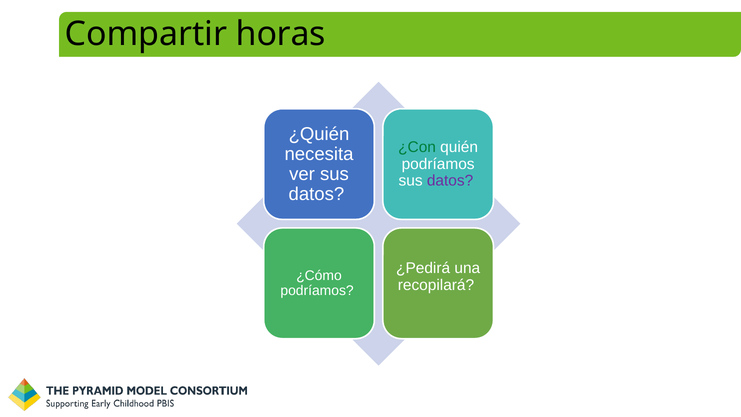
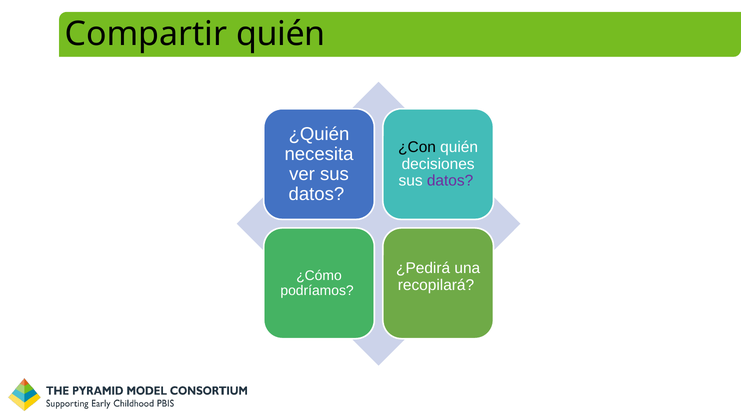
Compartir horas: horas -> quién (281, 34)
¿Con colour: green -> black (417, 147)
podríamos: podríamos -> decisiones (438, 164)
